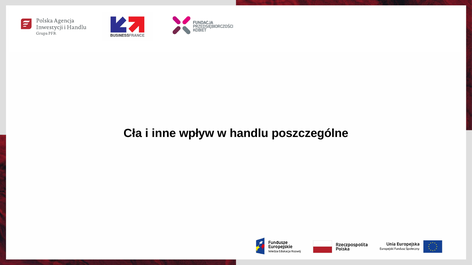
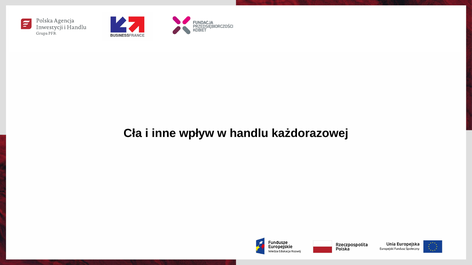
poszczególne: poszczególne -> każdorazowej (310, 134)
